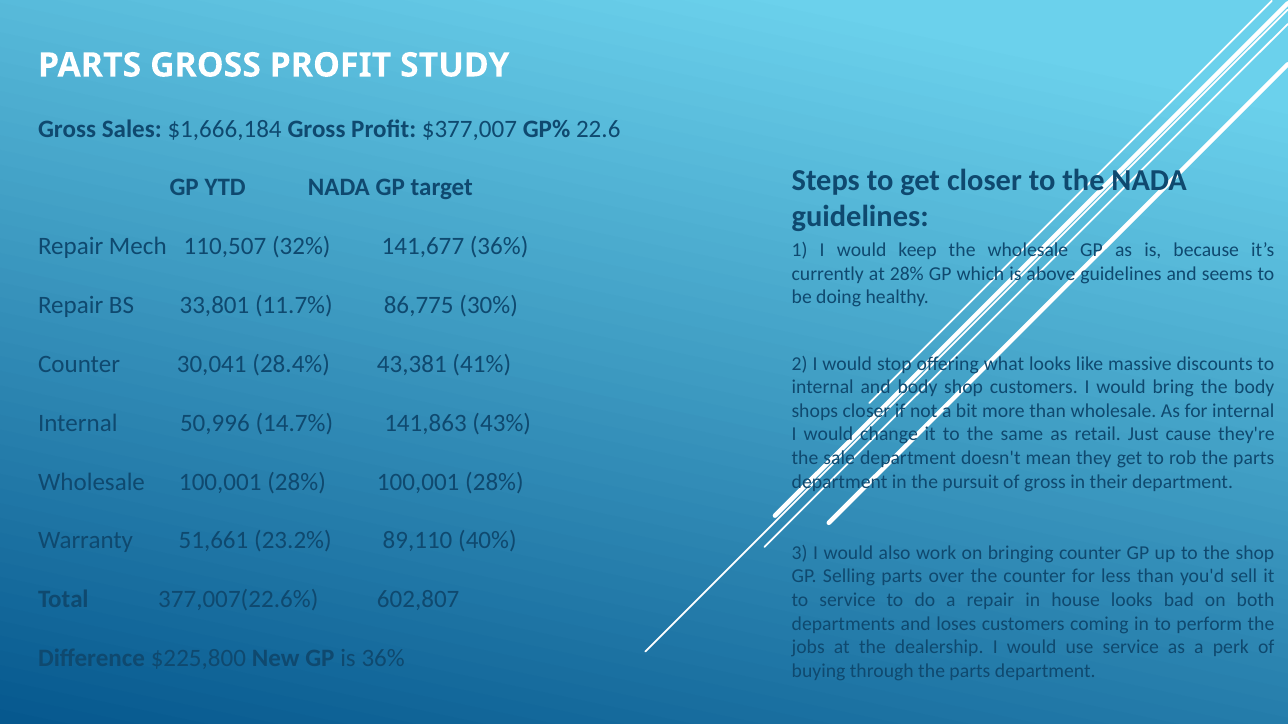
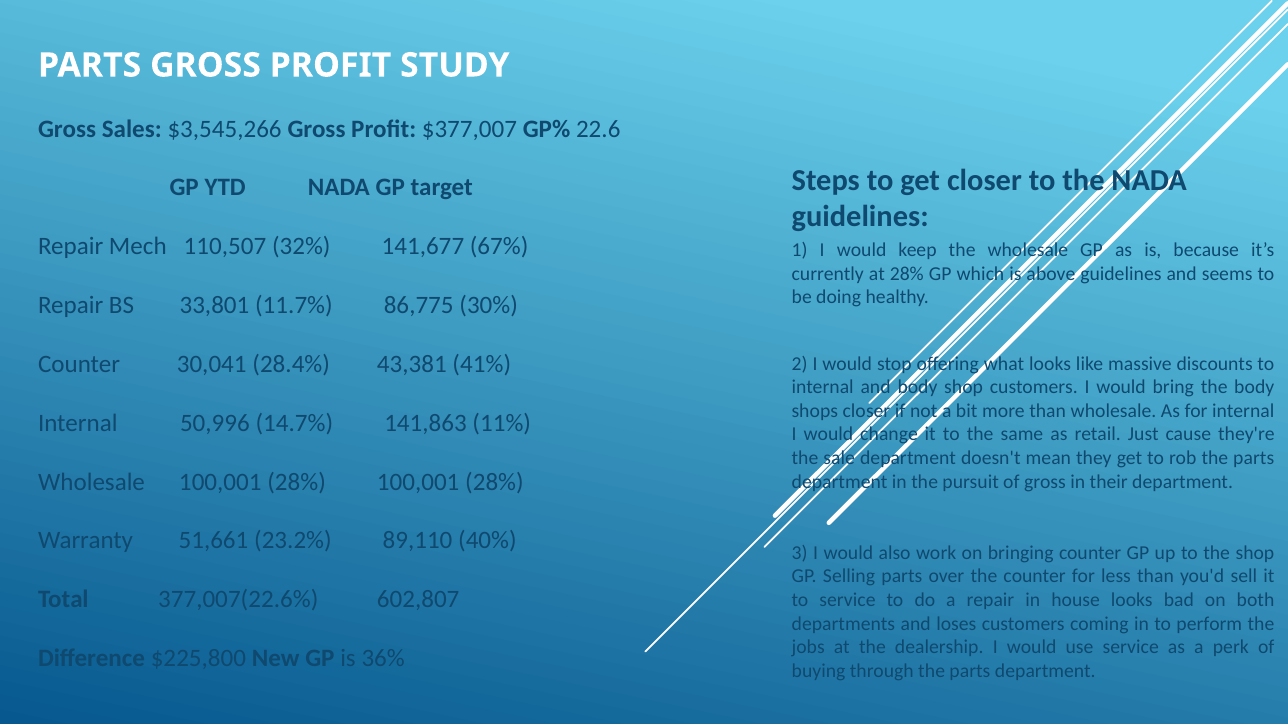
$1,666,184: $1,666,184 -> $3,545,266 (225, 129)
141,677 36%: 36% -> 67% (499, 247)
43%: 43% -> 11% (502, 423)
